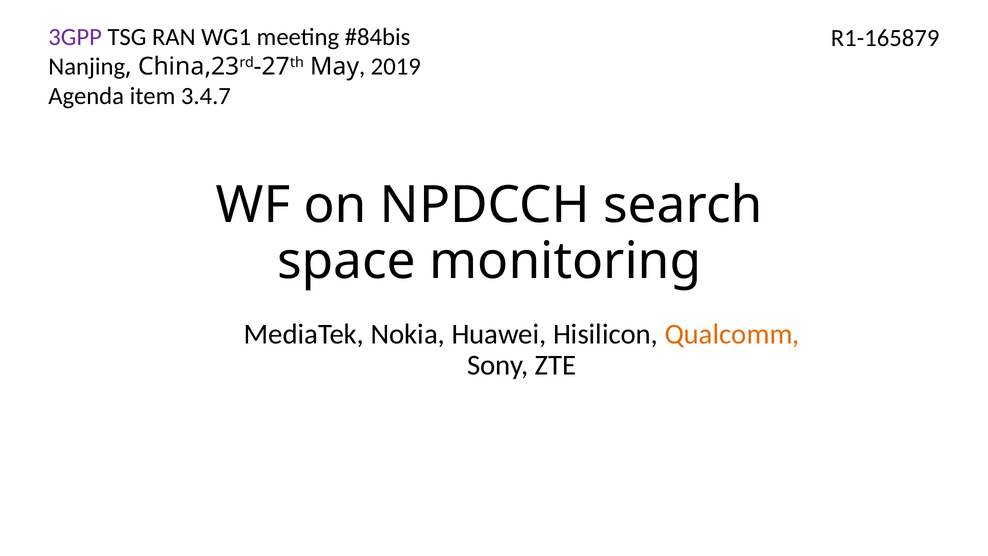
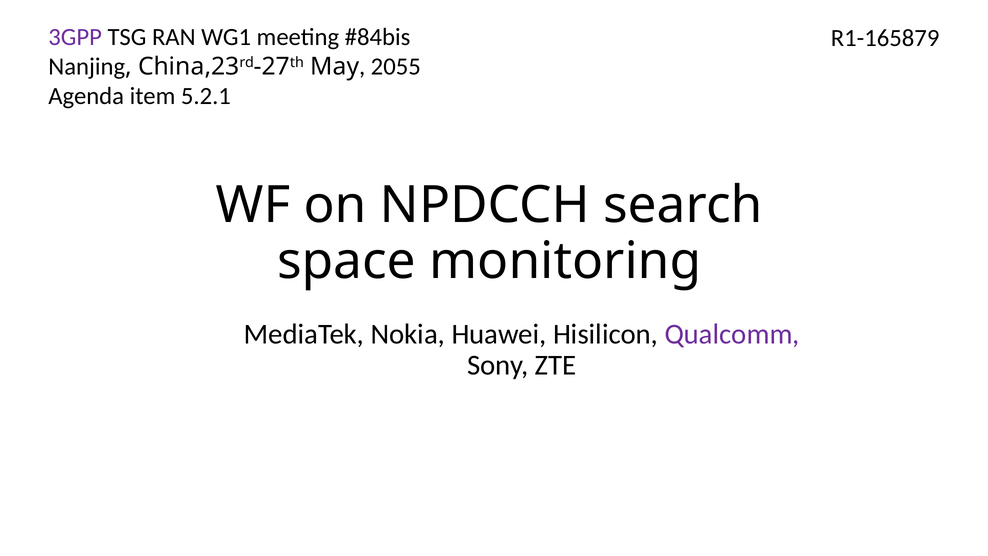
2019: 2019 -> 2055 (396, 67)
3.4.7: 3.4.7 -> 5.2.1 (206, 96)
Qualcomm colour: orange -> purple (732, 334)
